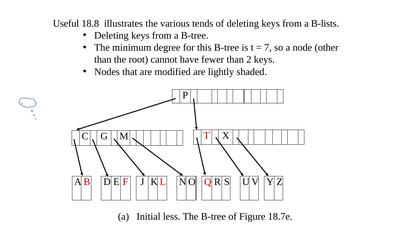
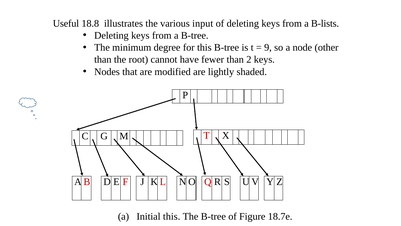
tends: tends -> input (203, 23)
7: 7 -> 9 (268, 48)
Initial less: less -> this (172, 216)
